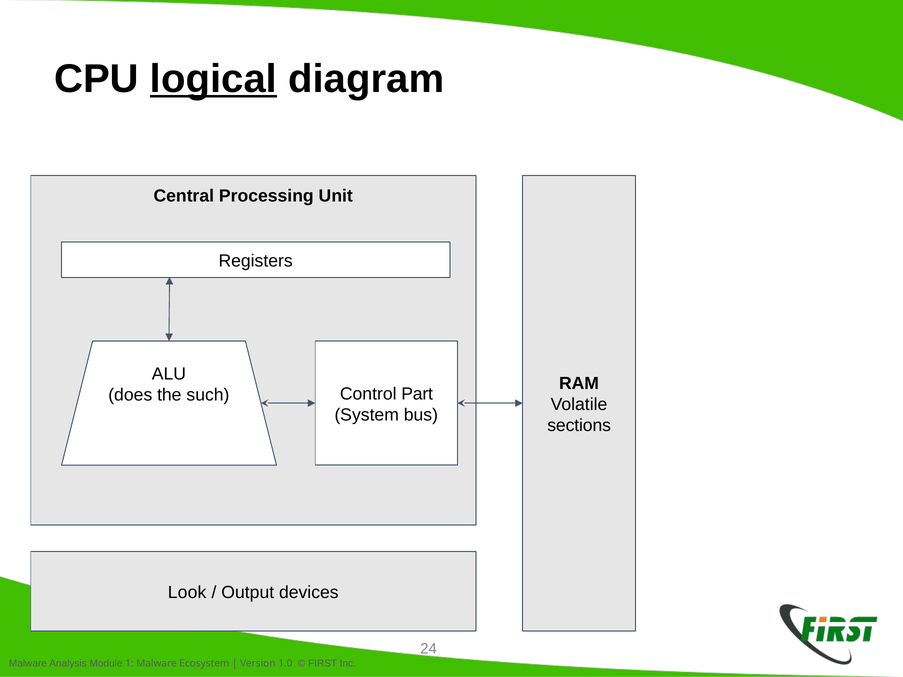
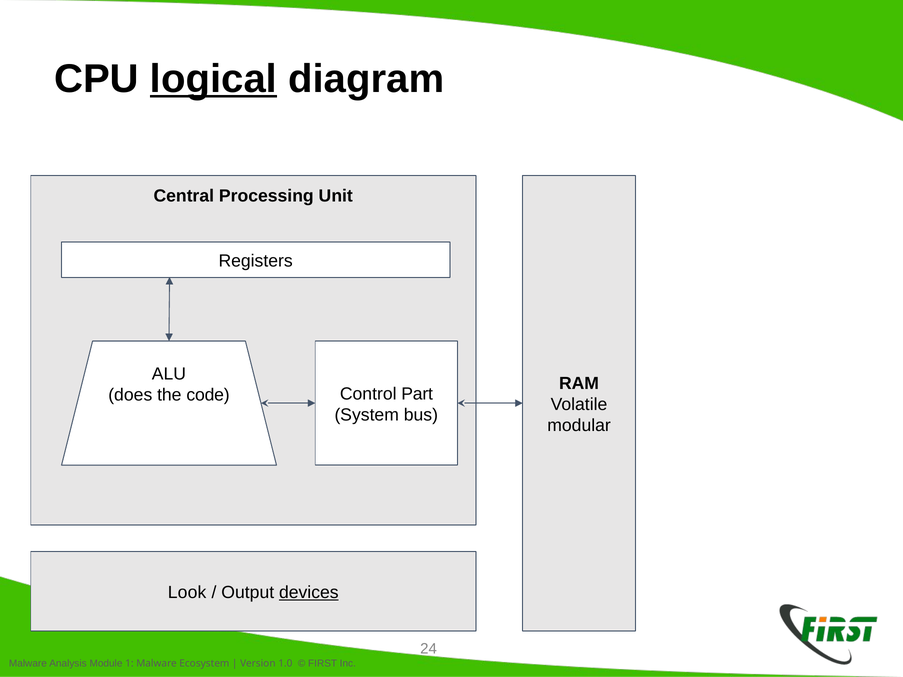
such: such -> code (208, 395)
sections: sections -> modular (579, 426)
devices underline: none -> present (309, 593)
